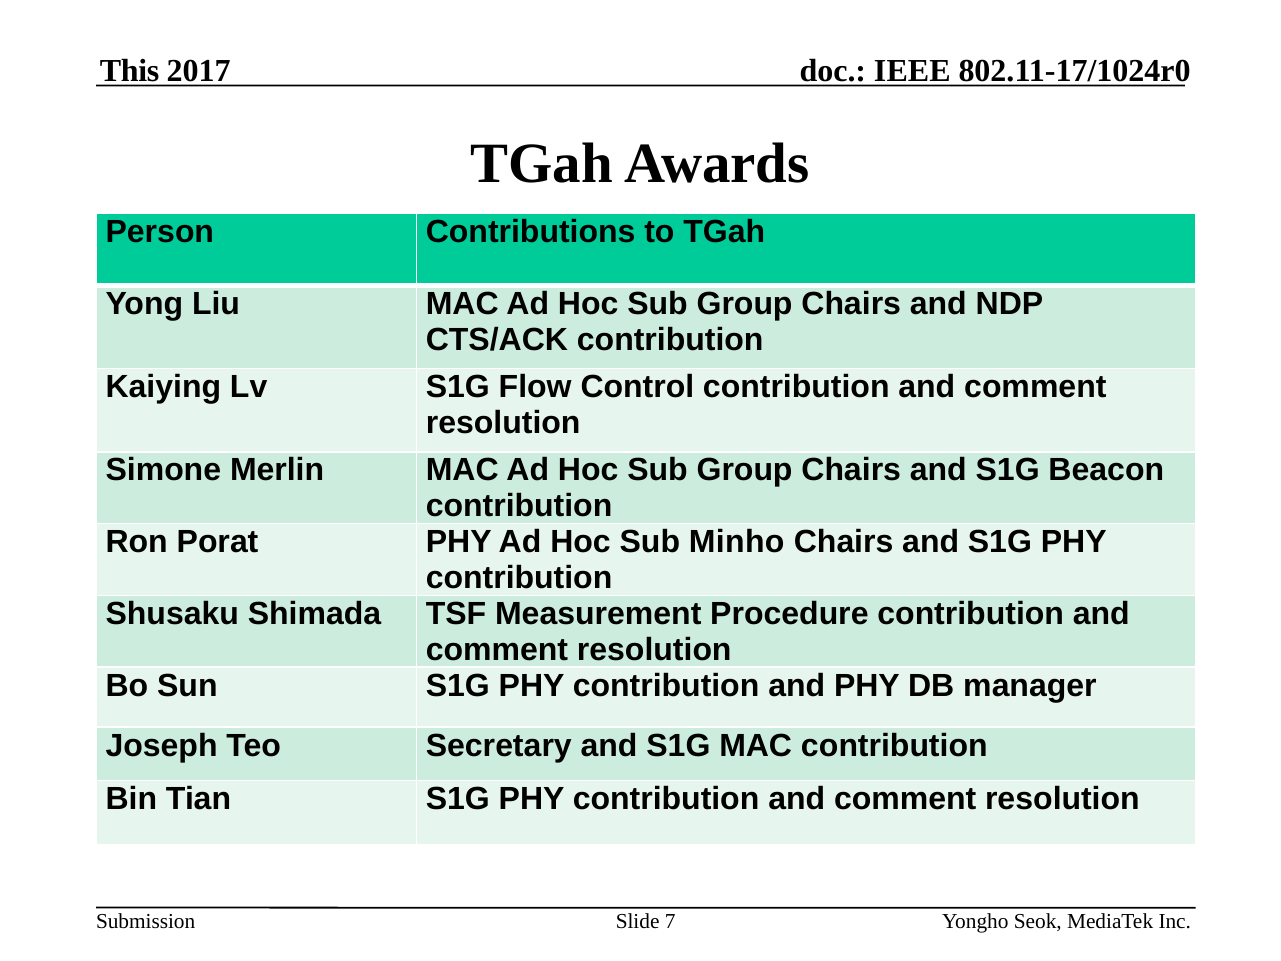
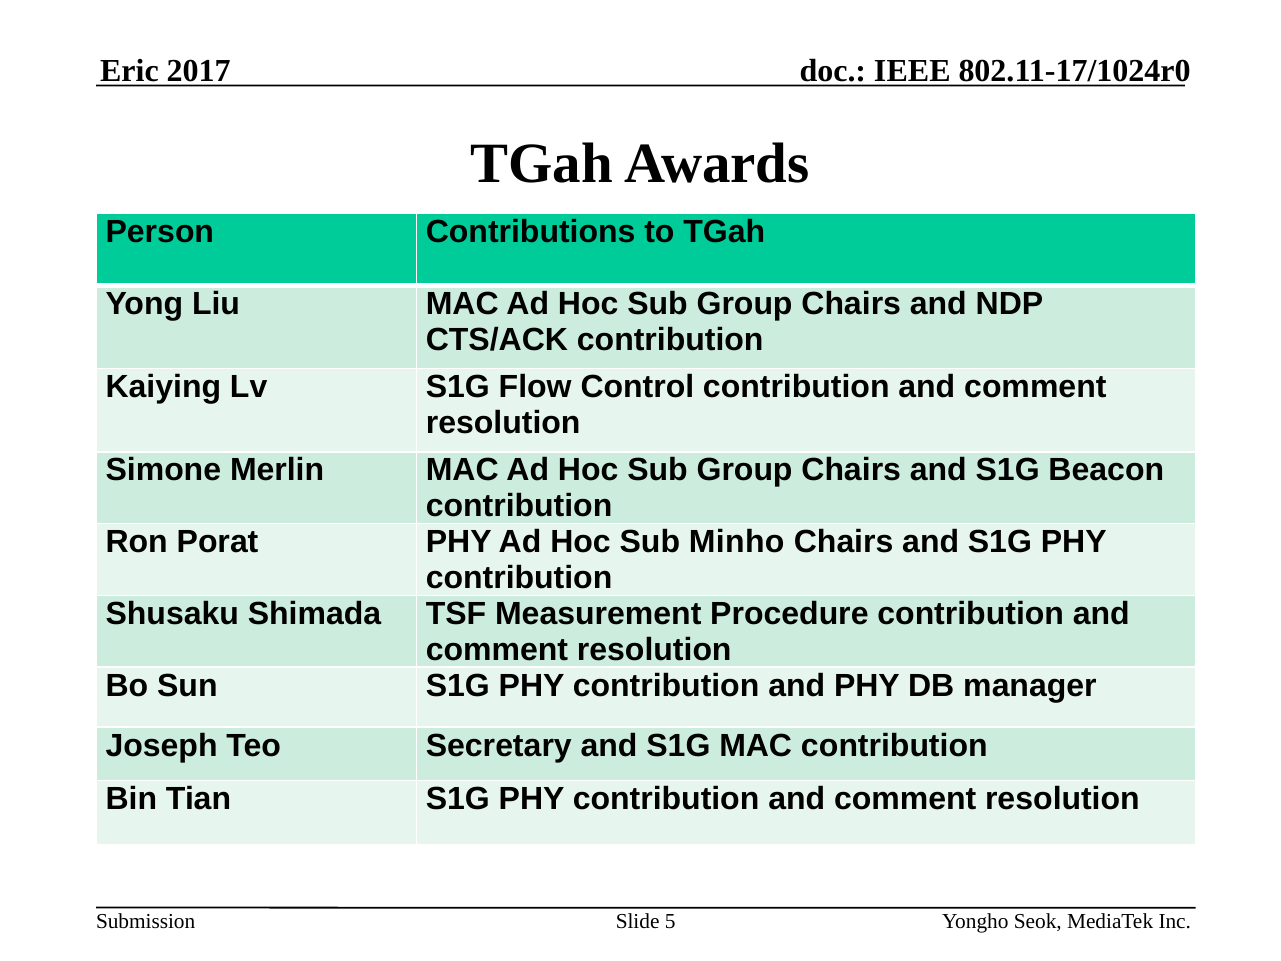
This: This -> Eric (129, 71)
7: 7 -> 5 (670, 921)
